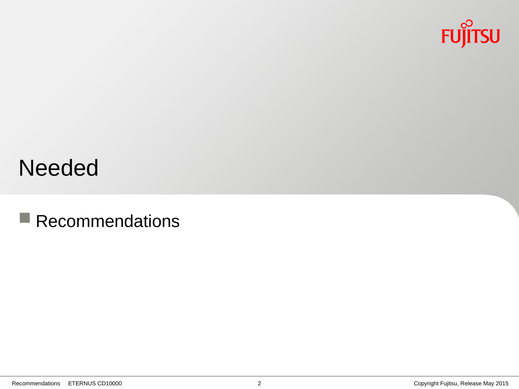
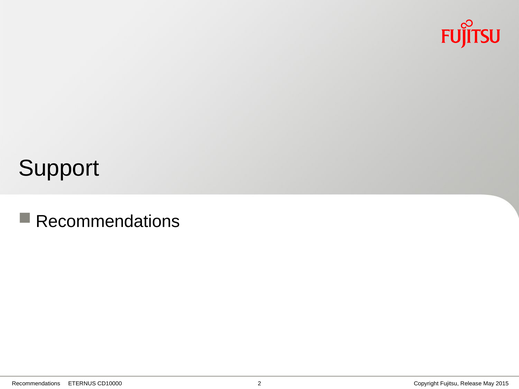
Needed: Needed -> Support (59, 168)
